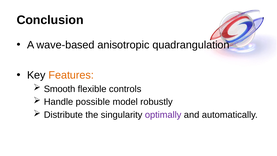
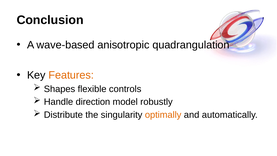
Smooth: Smooth -> Shapes (60, 89)
possible: possible -> direction (93, 102)
optimally colour: purple -> orange (163, 115)
